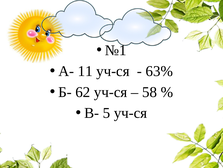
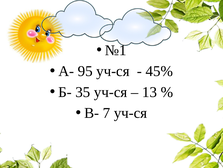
11: 11 -> 95 (85, 71)
63%: 63% -> 45% (159, 71)
62: 62 -> 35 (83, 92)
58: 58 -> 13 (150, 92)
5: 5 -> 7 (106, 113)
